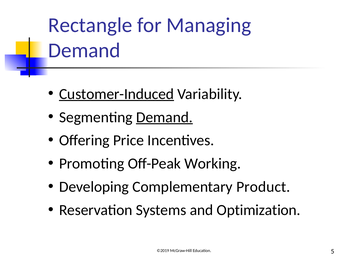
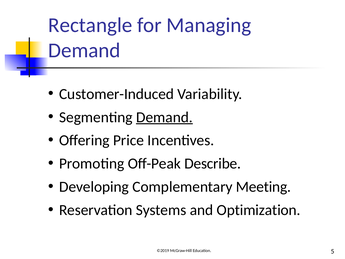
Customer-Induced underline: present -> none (117, 94)
Working: Working -> Describe (213, 163)
Product: Product -> Meeting (263, 187)
